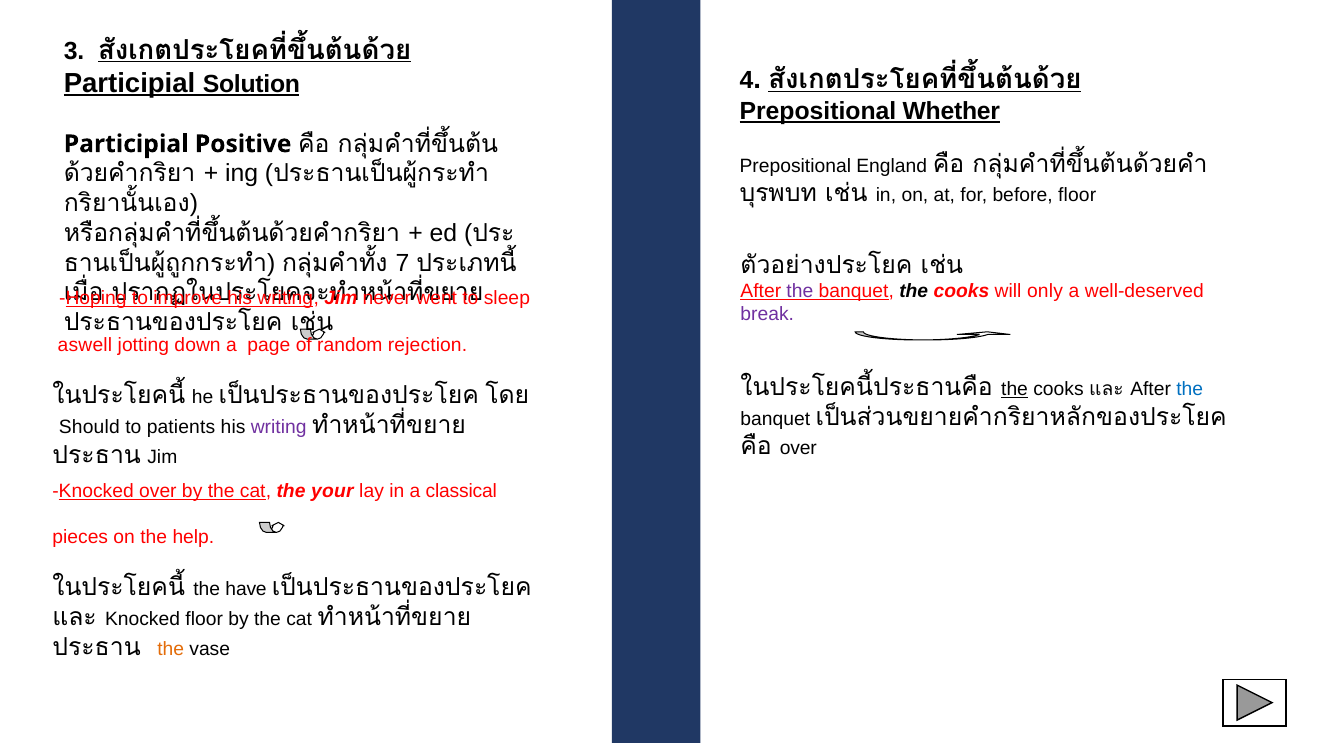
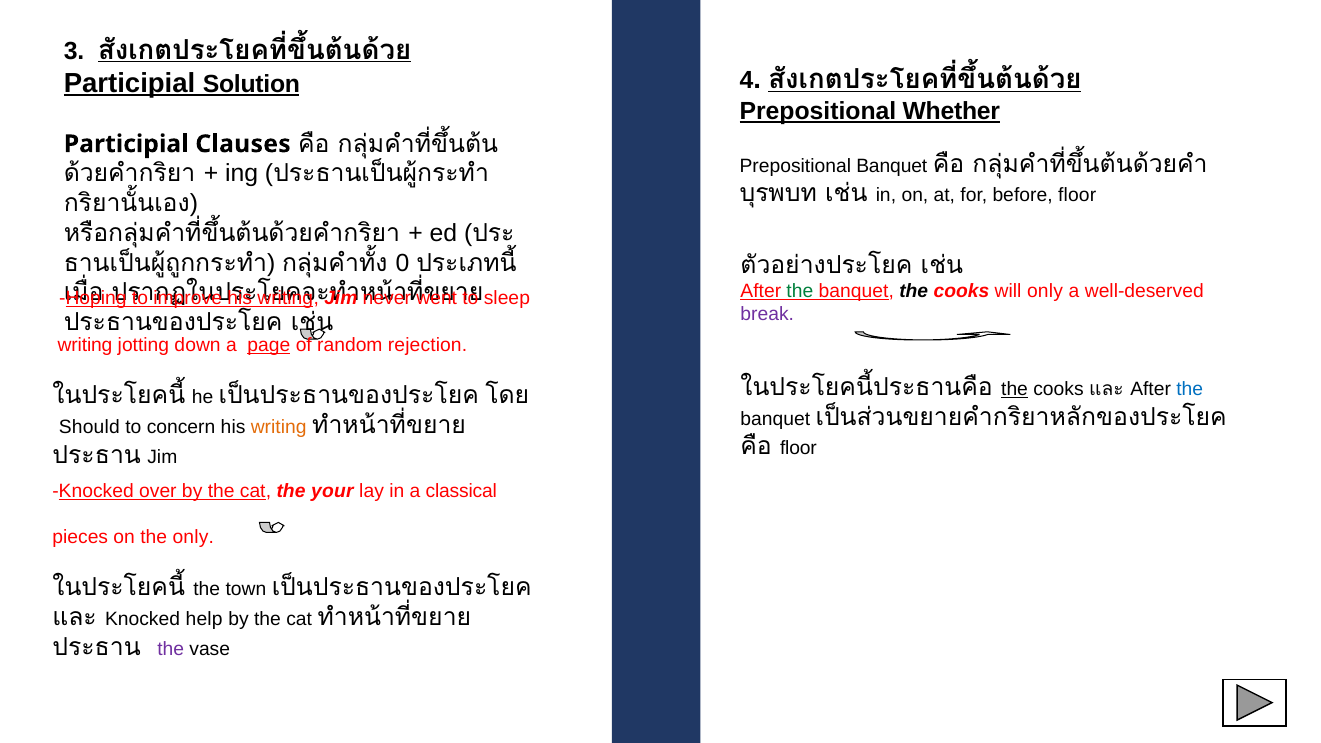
Positive: Positive -> Clauses (243, 144)
Prepositional England: England -> Banquet (892, 166)
7: 7 -> 0 (403, 263)
the colour: purple -> green (800, 291)
aswell: aswell -> writing (85, 346)
page underline: none -> present (269, 346)
patients: patients -> concern (181, 427)
writing colour: purple -> orange (279, 427)
over: over -> floor (798, 449)
the help: help -> only (193, 538)
have: have -> town (246, 589)
Knocked floor: floor -> help (204, 619)
the colour: orange -> purple (171, 649)
